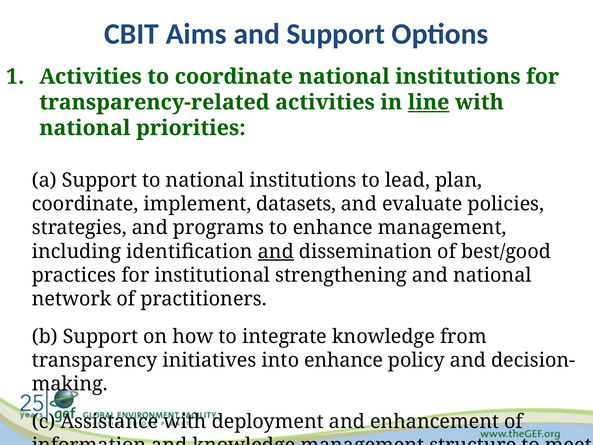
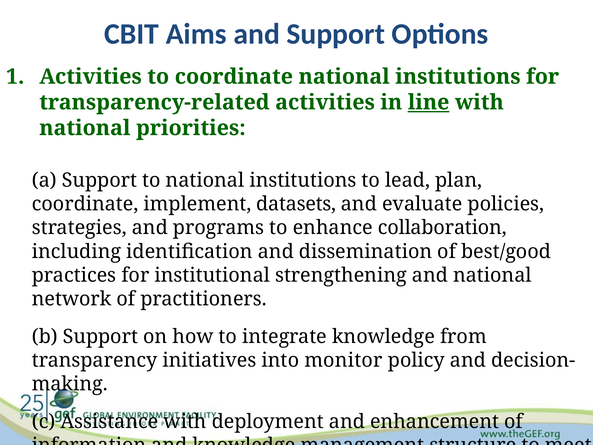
enhance management: management -> collaboration (442, 228)
and underline: present -> none (276, 251)
into enhance: enhance -> monitor (343, 360)
